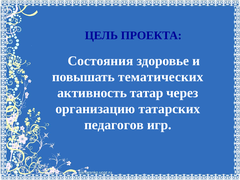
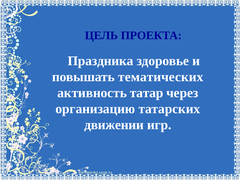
Состояния: Состояния -> Праздника (101, 61)
педагогов: педагогов -> движении (114, 125)
